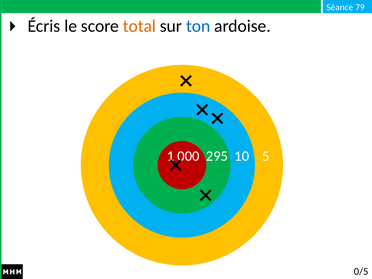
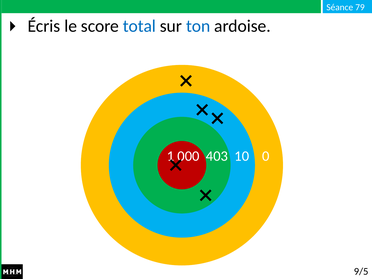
total colour: orange -> blue (139, 26)
295: 295 -> 403 (217, 156)
5: 5 -> 0 (266, 156)
0/5: 0/5 -> 9/5 (361, 271)
